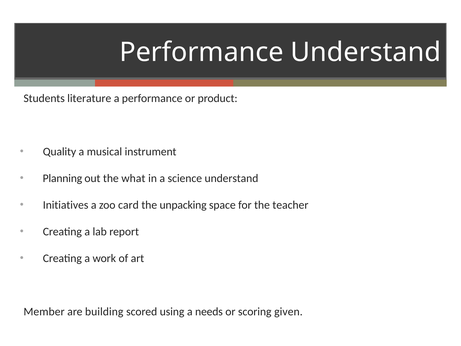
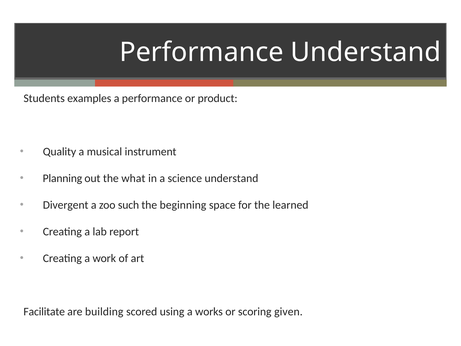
literature: literature -> examples (89, 98)
Initiatives: Initiatives -> Divergent (66, 205)
card: card -> such (129, 205)
unpacking: unpacking -> beginning (183, 205)
teacher: teacher -> learned (290, 205)
Member: Member -> Facilitate (44, 312)
needs: needs -> works (209, 312)
